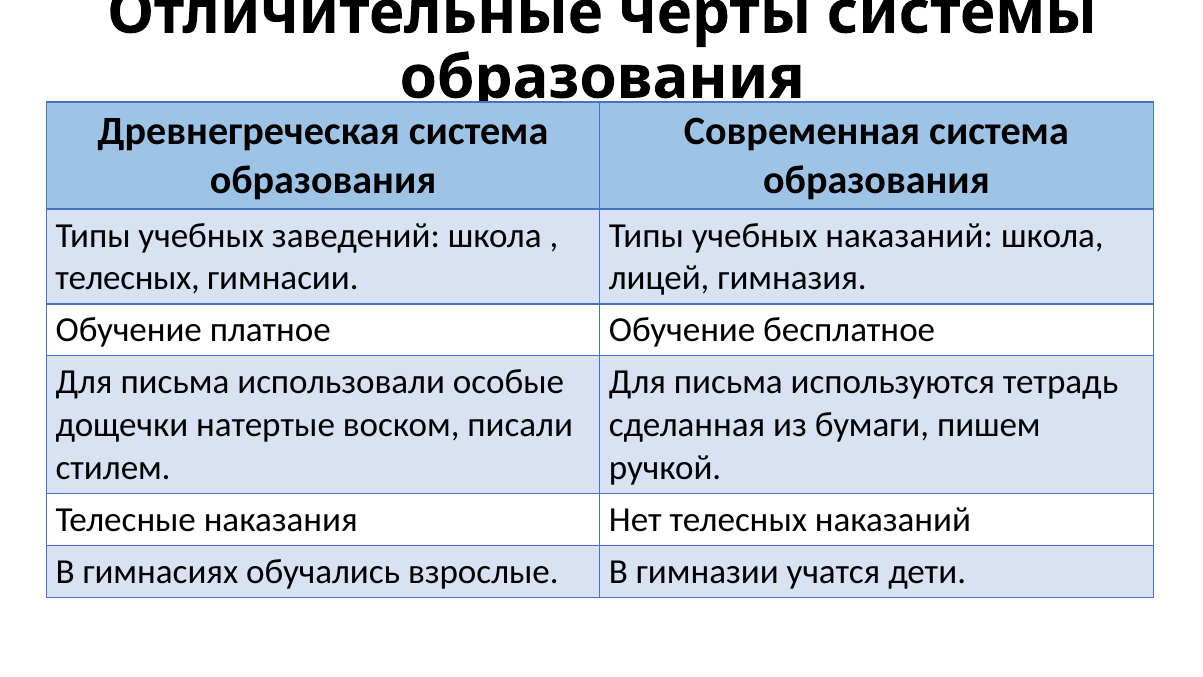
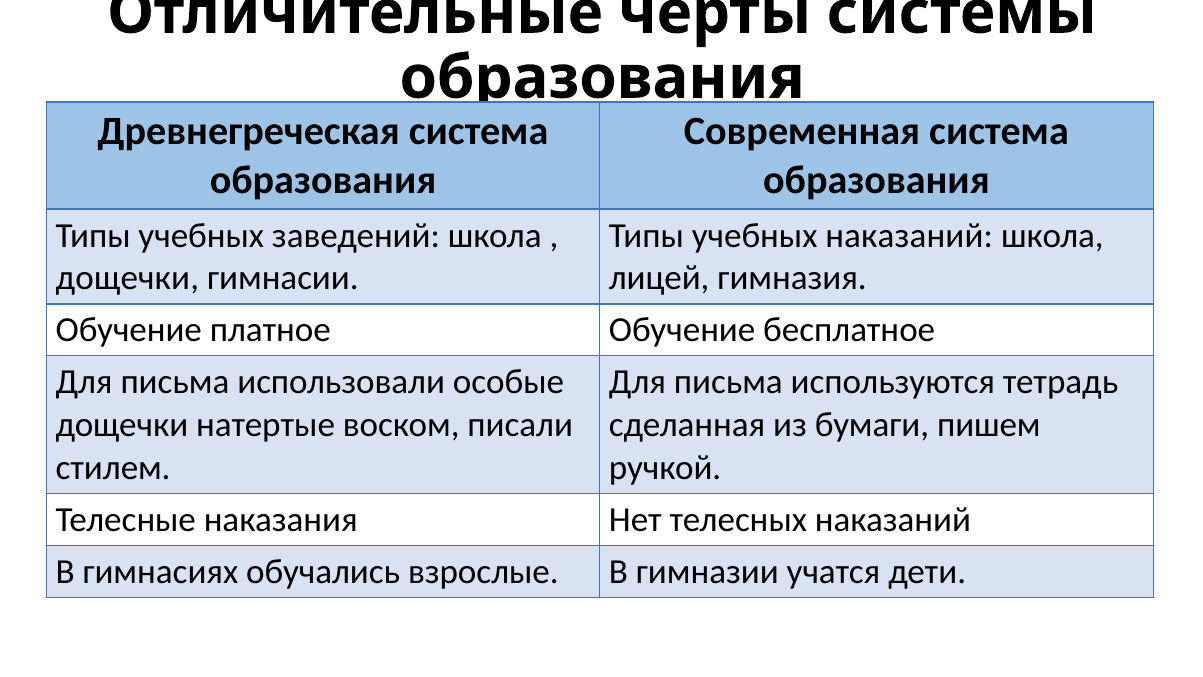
телесных: телесных -> дощечки (127, 278)
